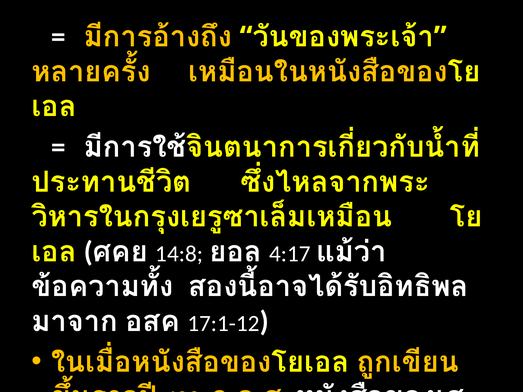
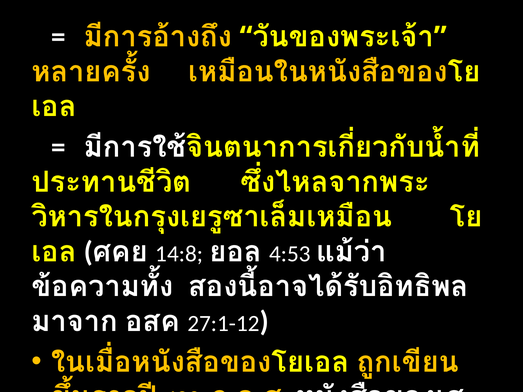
4:17: 4:17 -> 4:53 (290, 254)
17:1-12: 17:1-12 -> 27:1-12 (224, 324)
